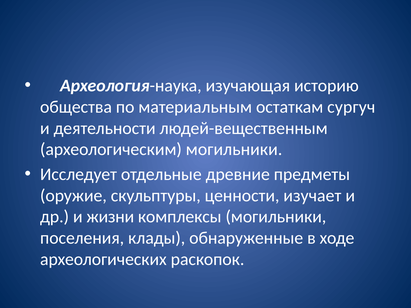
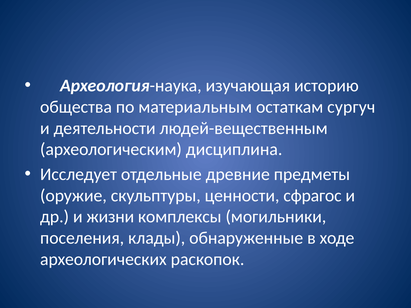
археологическим могильники: могильники -> дисциплина (234, 150)
изучает: изучает -> сфрагос (313, 196)
